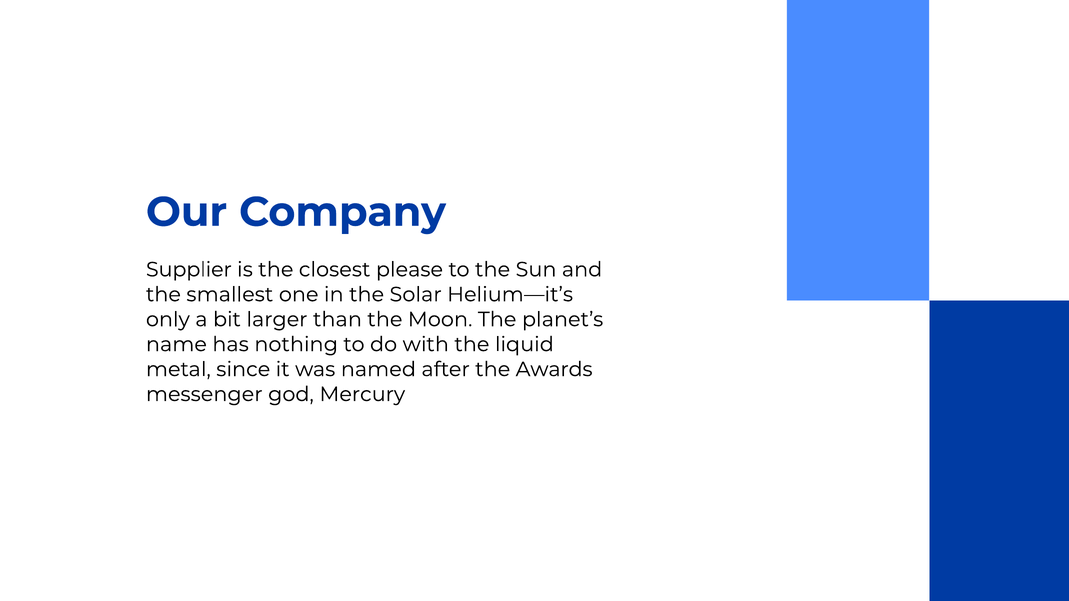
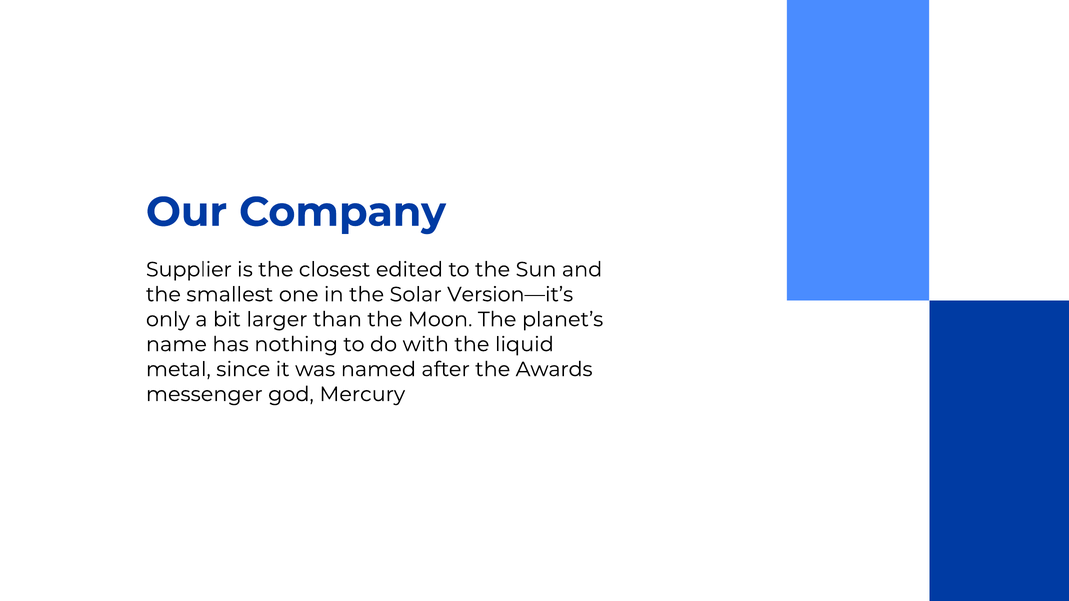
please: please -> edited (409, 270)
Helium—it’s: Helium—it’s -> Version—it’s (510, 295)
